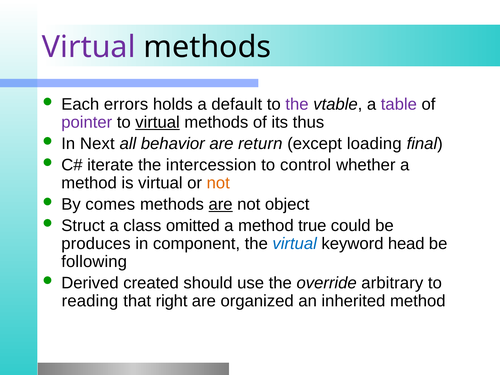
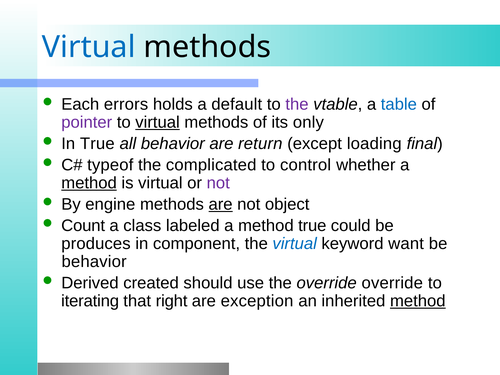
Virtual colour: purple -> blue (89, 47)
table colour: purple -> blue (399, 104)
thus: thus -> only (308, 122)
In Next: Next -> True (97, 144)
iterate: iterate -> typeof (110, 165)
intercession: intercession -> complicated (211, 165)
method underline: none -> present (89, 183)
not colour: orange -> purple (218, 183)
comes: comes -> engine (110, 204)
Struct: Struct -> Count (83, 226)
omitted: omitted -> labeled (193, 226)
head: head -> want (406, 244)
following: following -> behavior (94, 262)
override arbitrary: arbitrary -> override (392, 283)
reading: reading -> iterating (90, 301)
organized: organized -> exception (257, 301)
method underline: none -> present (418, 301)
